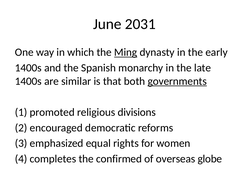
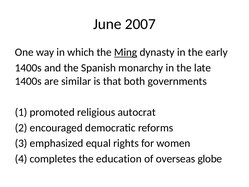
2031: 2031 -> 2007 (140, 24)
governments underline: present -> none (177, 81)
divisions: divisions -> autocrat (137, 112)
confirmed: confirmed -> education (119, 159)
